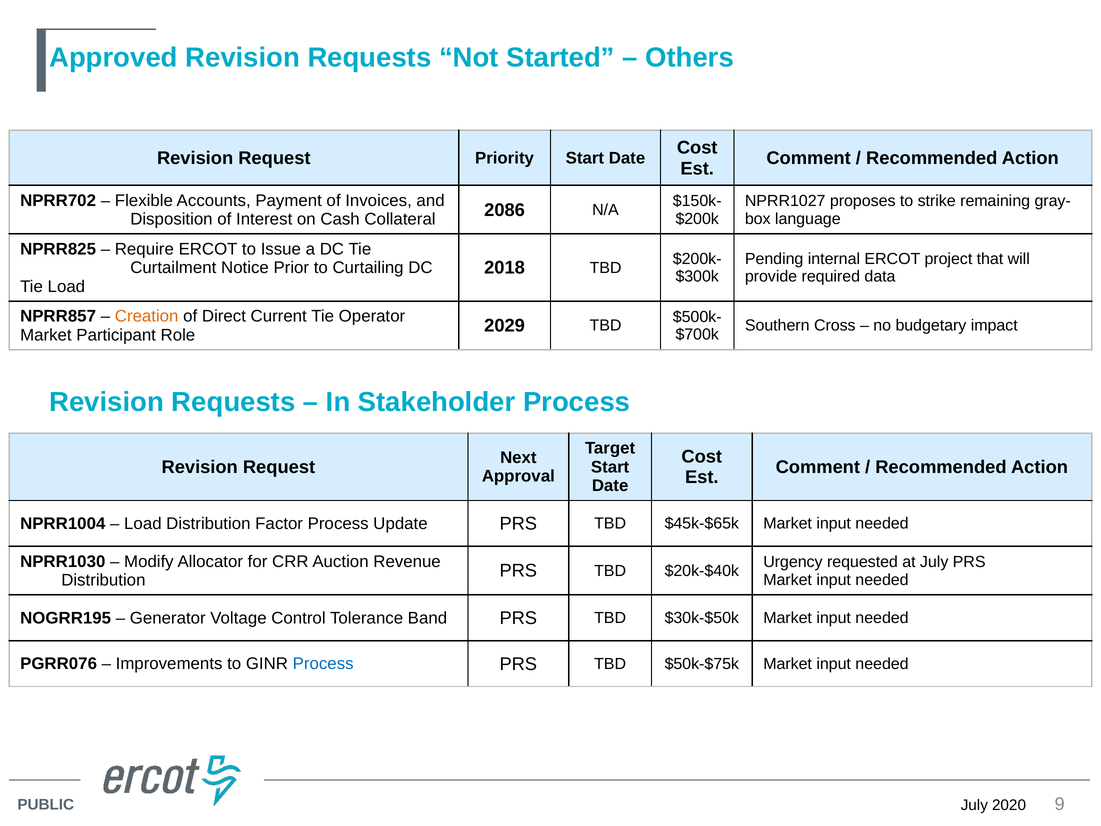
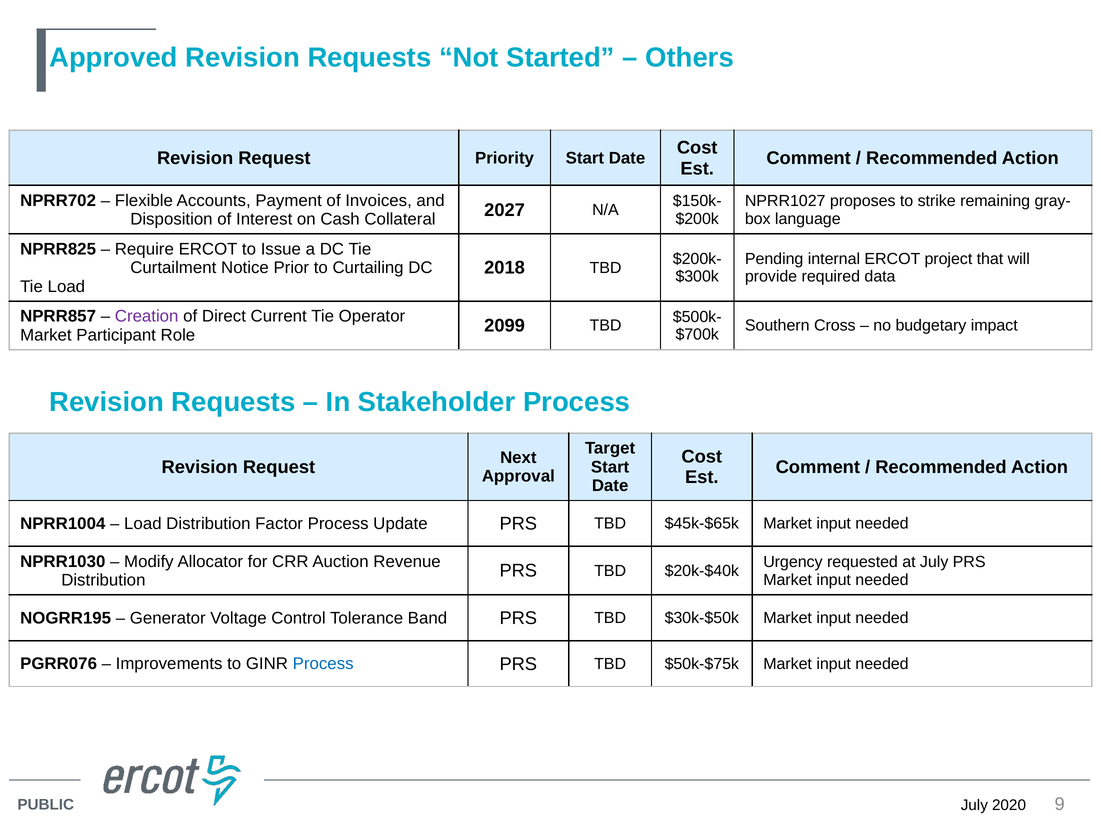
2086: 2086 -> 2027 (505, 210)
Creation colour: orange -> purple (147, 316)
2029: 2029 -> 2099 (505, 326)
